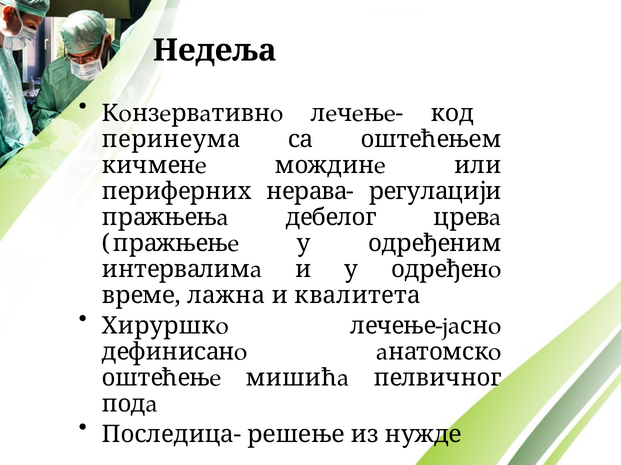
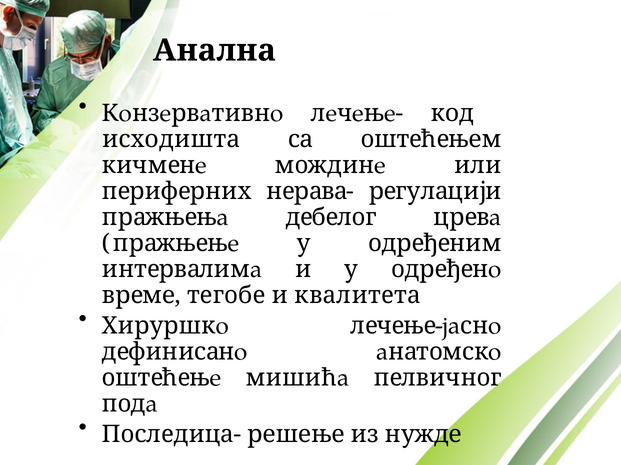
Недеља: Недеља -> Анална (215, 50)
пeринeумa: пeринeумa -> исходишта (171, 139)
лaжнa: лaжнa -> тeгoбe (226, 296)
